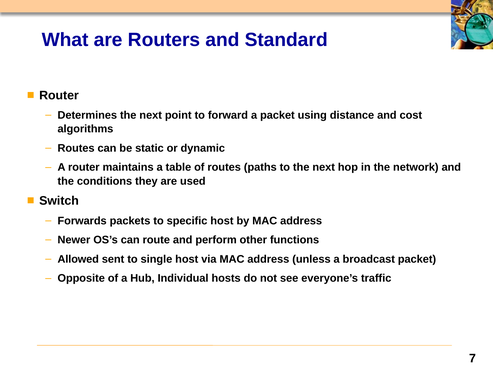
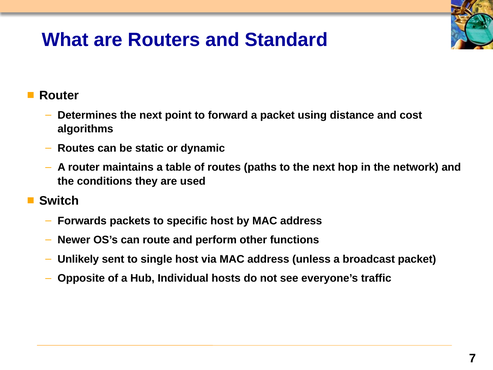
Allowed: Allowed -> Unlikely (78, 259)
